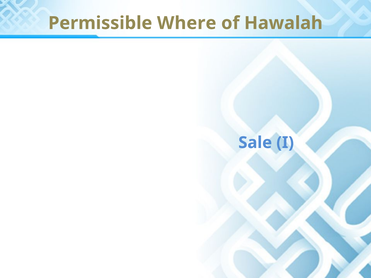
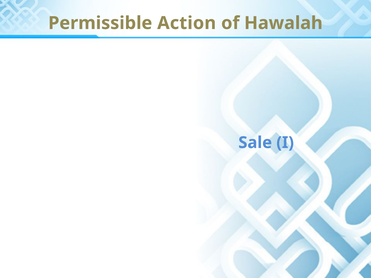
Where: Where -> Action (187, 23)
